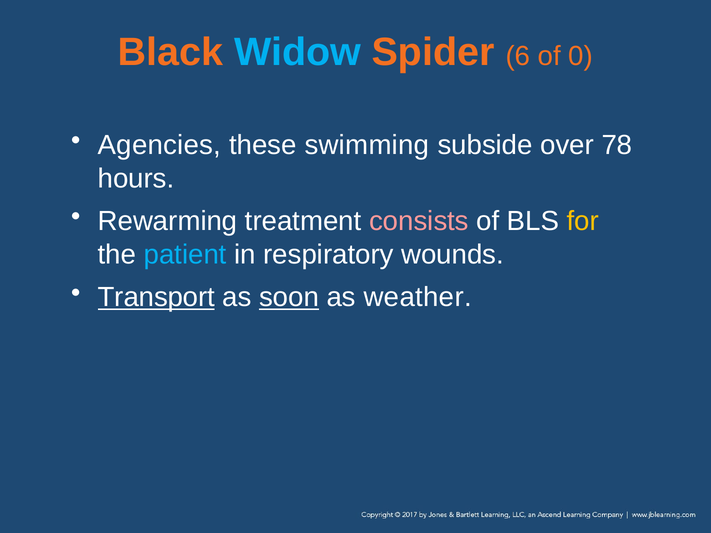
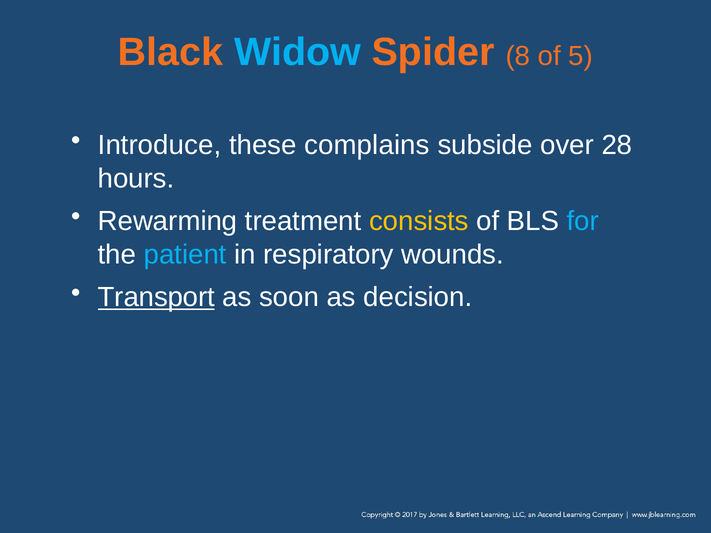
6: 6 -> 8 (518, 56)
0: 0 -> 5 (581, 56)
Agencies: Agencies -> Introduce (160, 145)
swimming: swimming -> complains (367, 145)
78: 78 -> 28 (617, 145)
consists colour: pink -> yellow (419, 221)
for colour: yellow -> light blue (583, 221)
soon underline: present -> none (289, 297)
weather: weather -> decision (418, 297)
